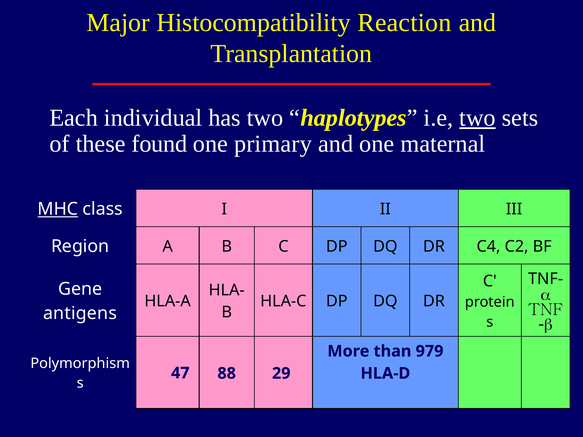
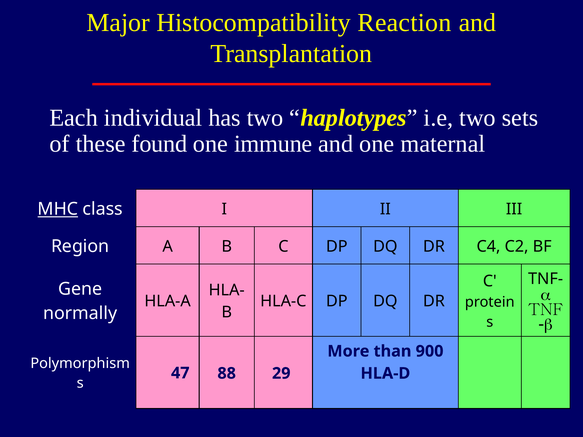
two underline: present -> none (478, 118)
primary: primary -> immune (273, 144)
antigens: antigens -> normally (80, 313)
979: 979 -> 900 (430, 351)
